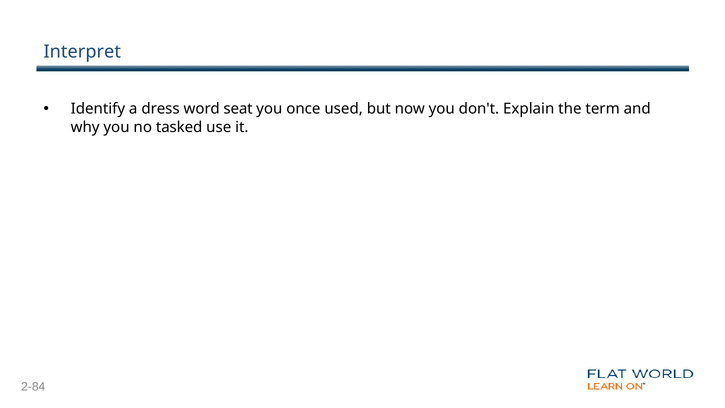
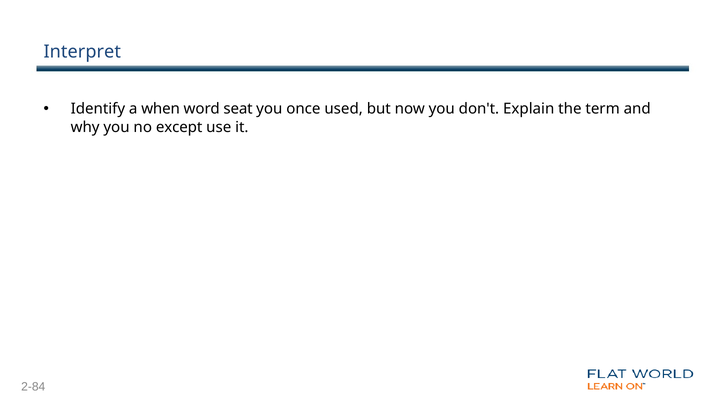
dress: dress -> when (161, 109)
tasked: tasked -> except (179, 127)
